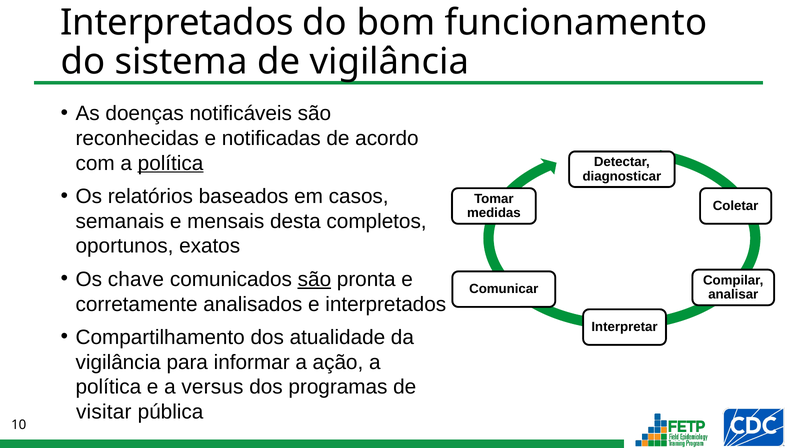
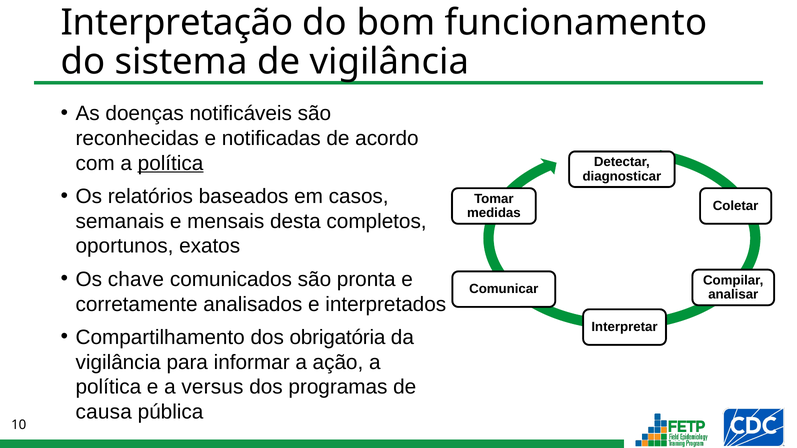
Interpretados: Interpretados -> Interpretação (177, 22)
são underline: present -> none (314, 279)
atualidade: atualidade -> obrigatória (338, 338)
visitar: visitar -> causa (104, 412)
